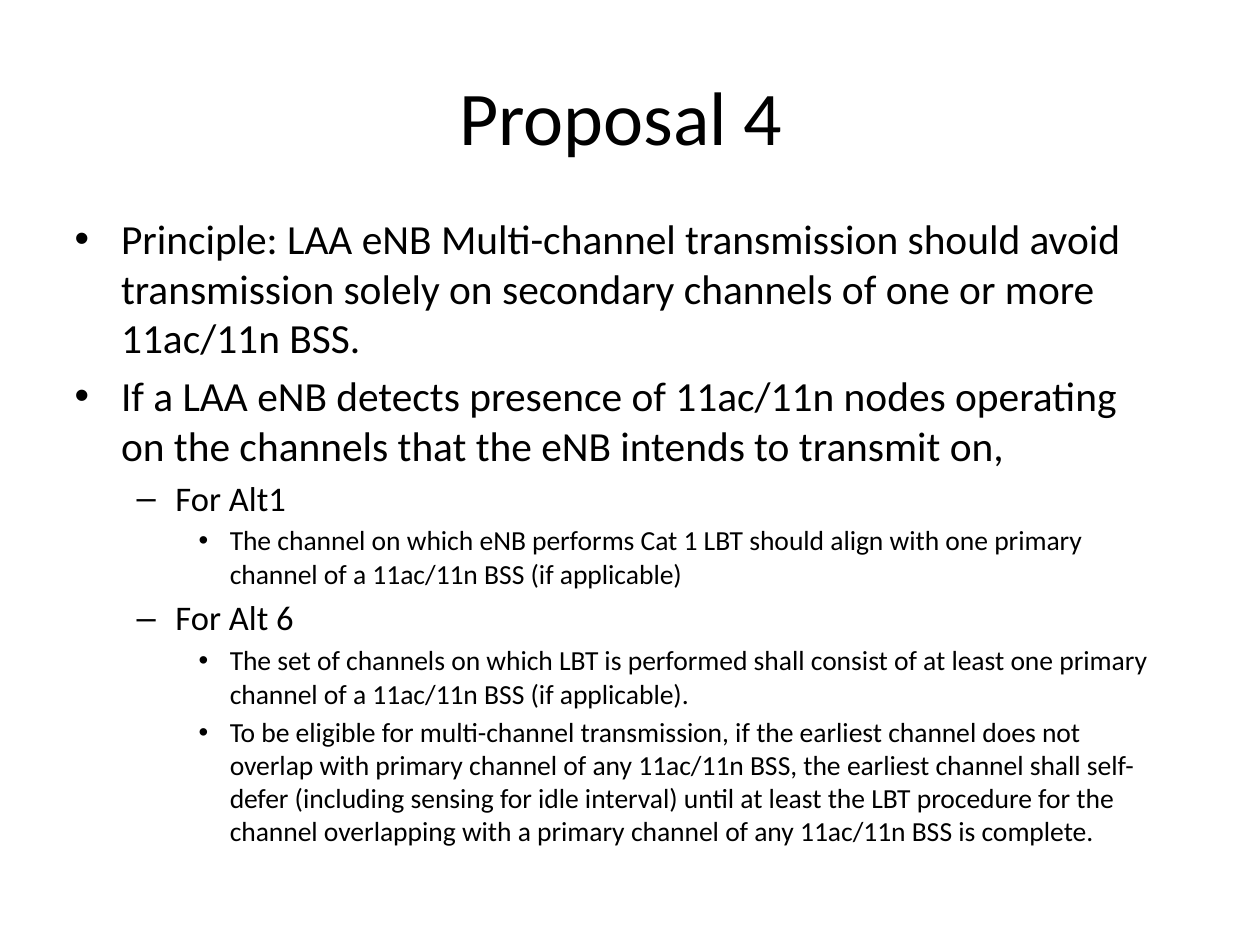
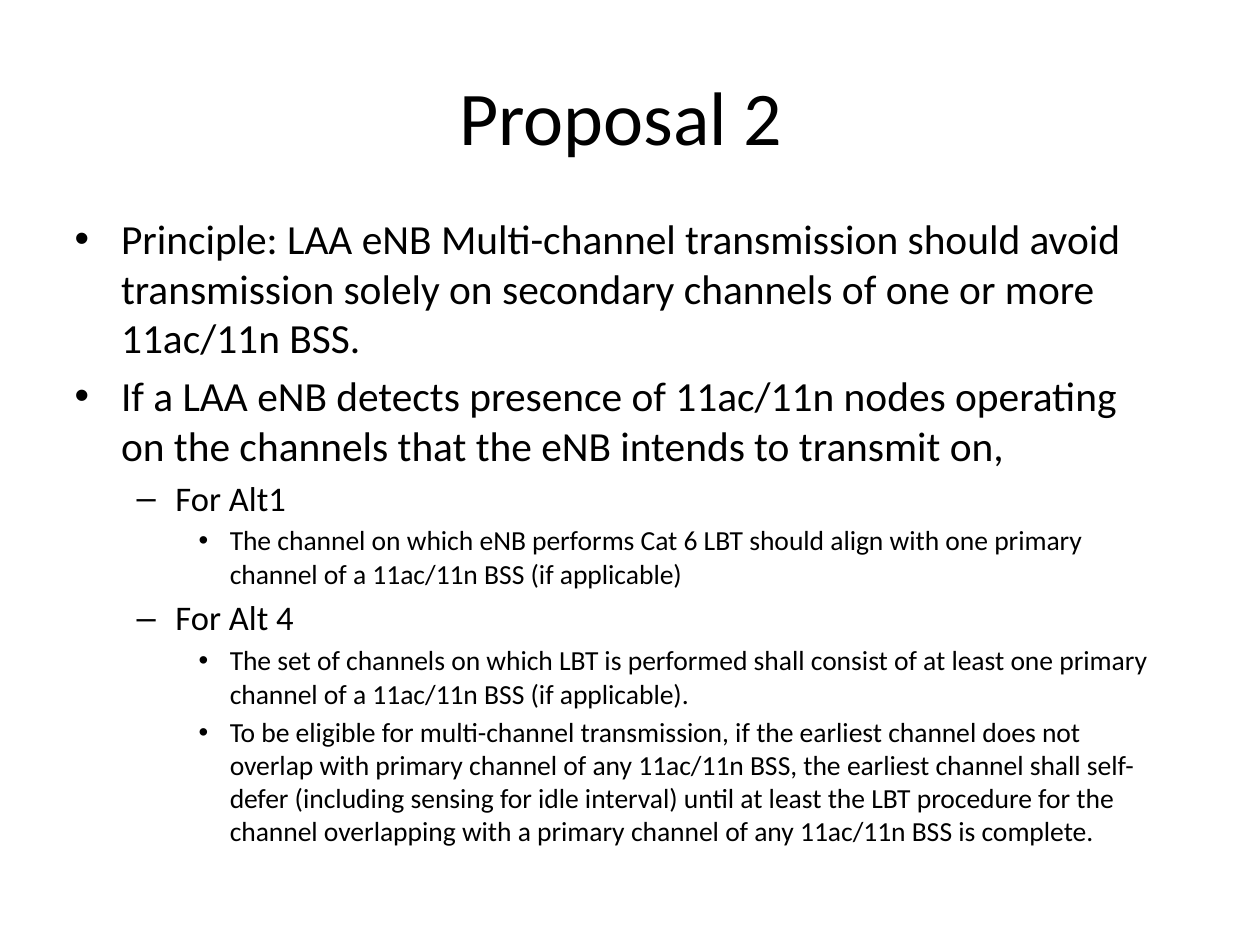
4: 4 -> 2 (763, 120)
1: 1 -> 6 (691, 542)
6: 6 -> 4 (285, 620)
